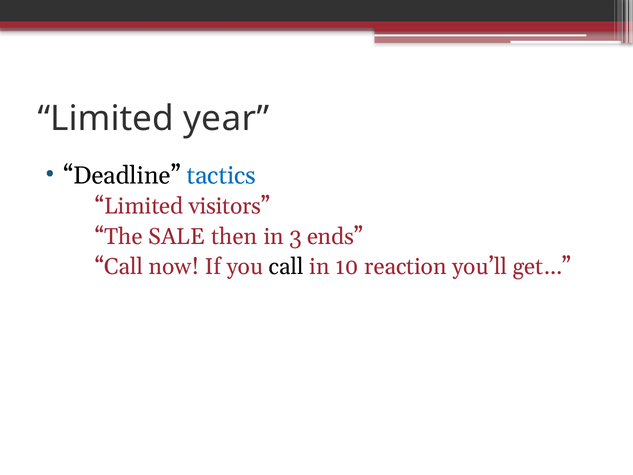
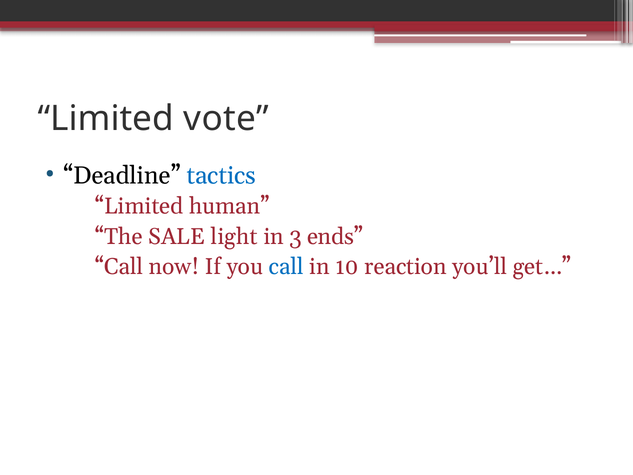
year: year -> vote (226, 118)
visitors: visitors -> human (229, 206)
then: then -> light (234, 236)
call colour: black -> blue (286, 266)
